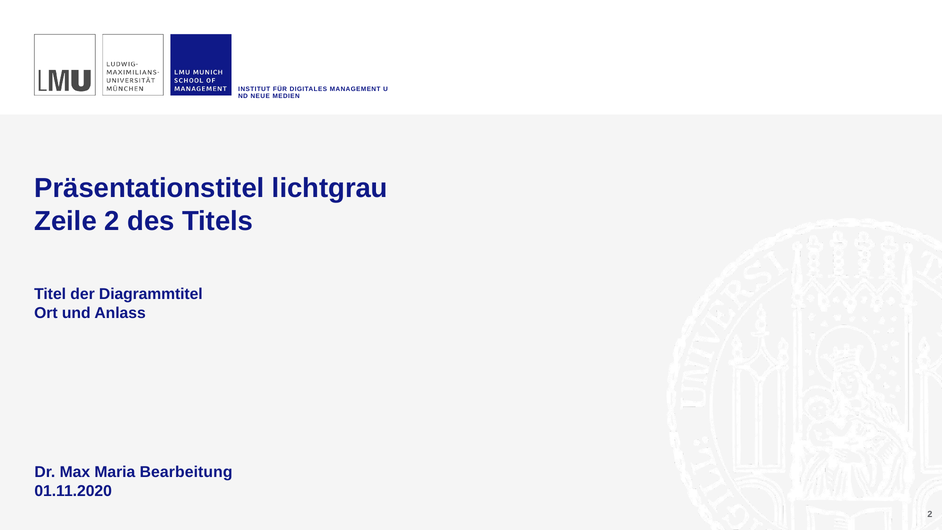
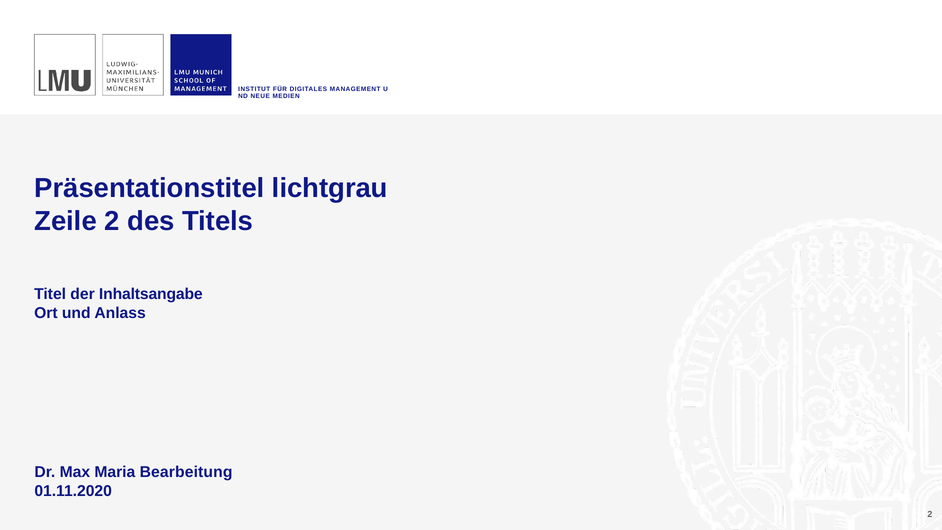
Diagrammtitel: Diagrammtitel -> Inhaltsangabe (151, 294)
